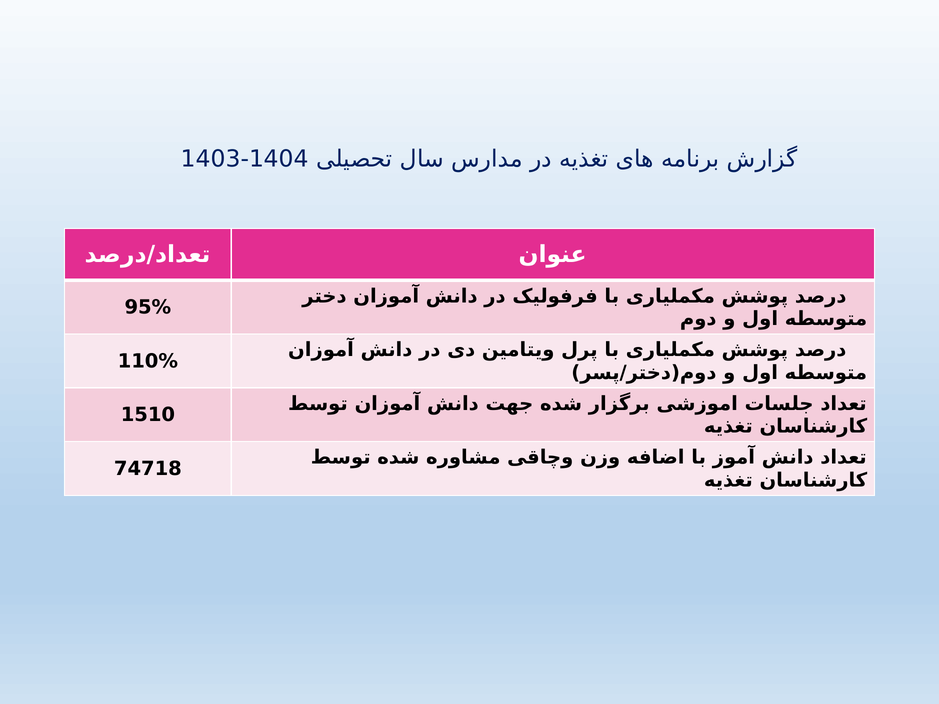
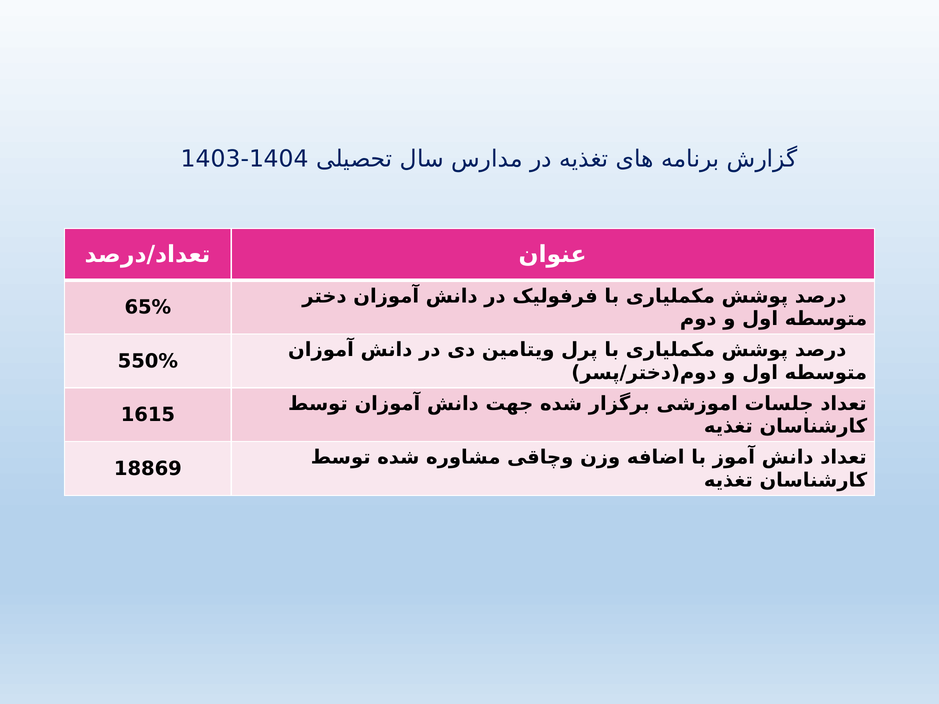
95%: 95% -> 65% (148, 308)
110%: 110% -> 550% (148, 361)
1510: 1510 -> 1615 (148, 415)
74718: 74718 -> 18869 (148, 469)
